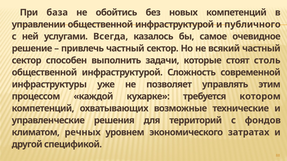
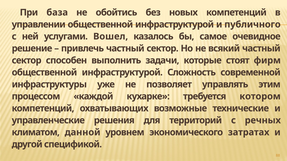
Всегда: Всегда -> Вошел (111, 37)
столь: столь -> фирм (267, 61)
фондов: фондов -> речных (263, 121)
речных: речных -> данной (83, 133)
